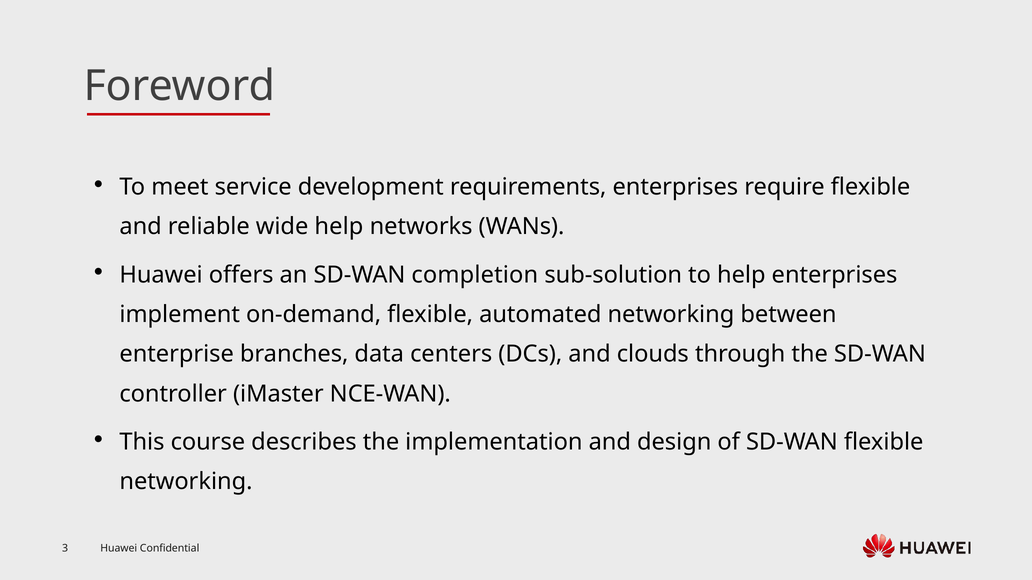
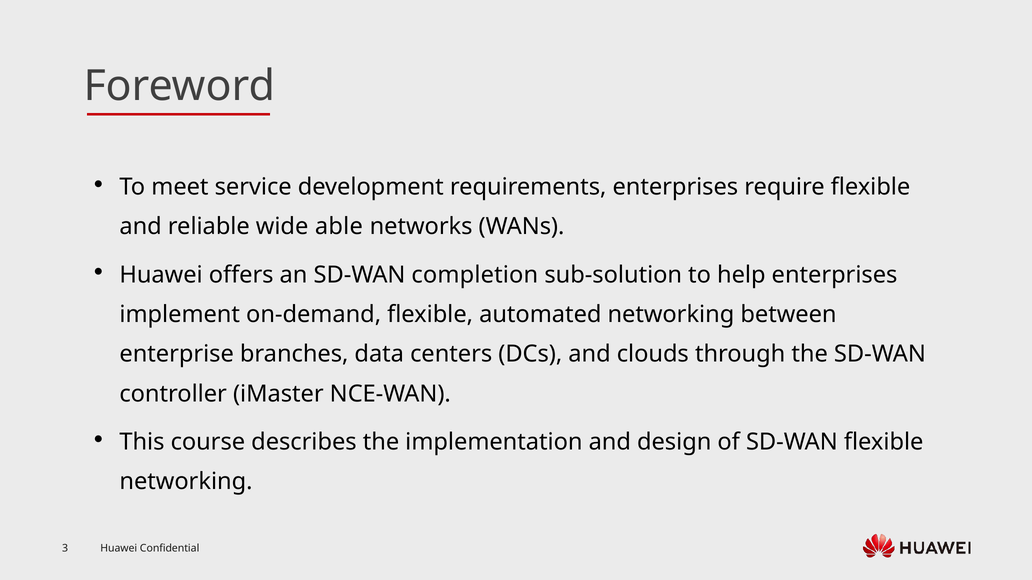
wide help: help -> able (339, 227)
